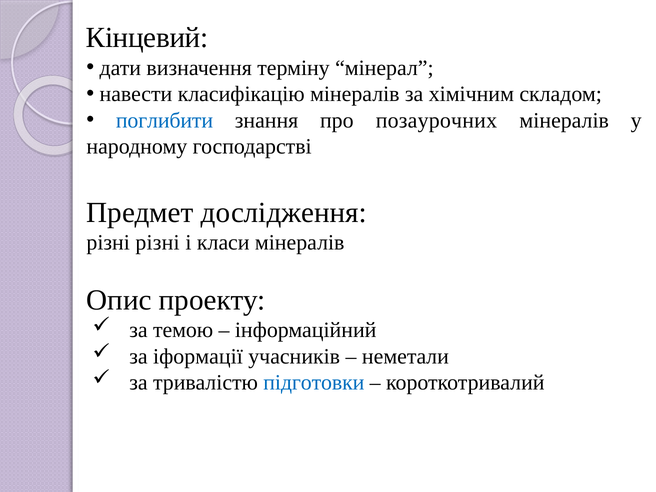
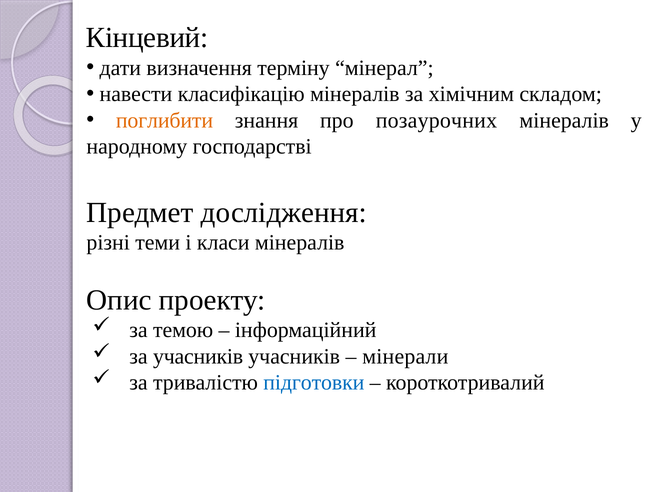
поглибити colour: blue -> orange (165, 120)
різні різні: різні -> теми (158, 243)
за іформації: іформації -> учасників (198, 356)
неметали: неметали -> мінерали (405, 356)
